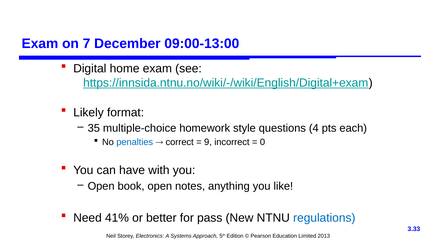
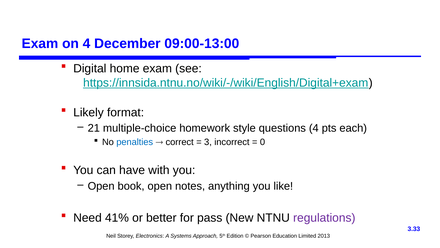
on 7: 7 -> 4 (86, 44)
35: 35 -> 21 (94, 128)
9: 9 -> 3 (208, 142)
regulations colour: blue -> purple (324, 217)
